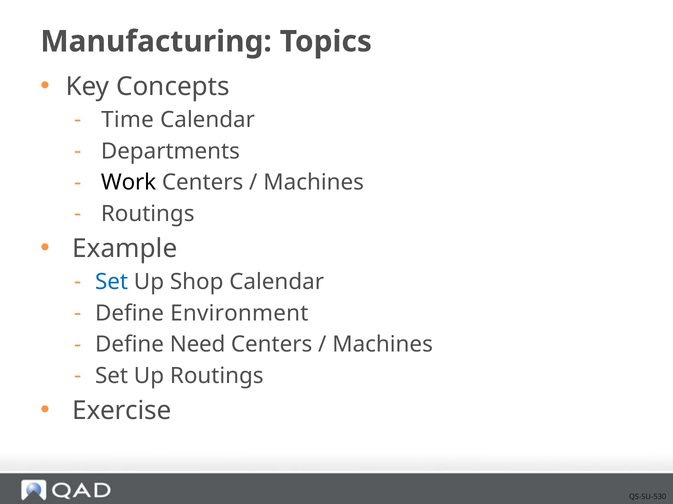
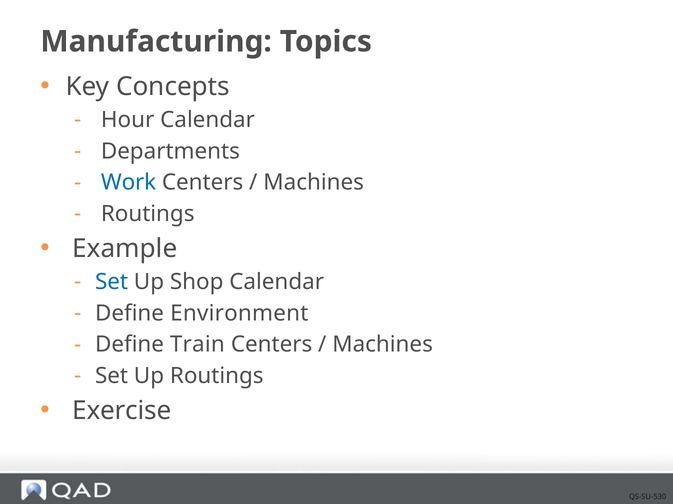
Time: Time -> Hour (128, 120)
Work colour: black -> blue (129, 183)
Need: Need -> Train (197, 345)
